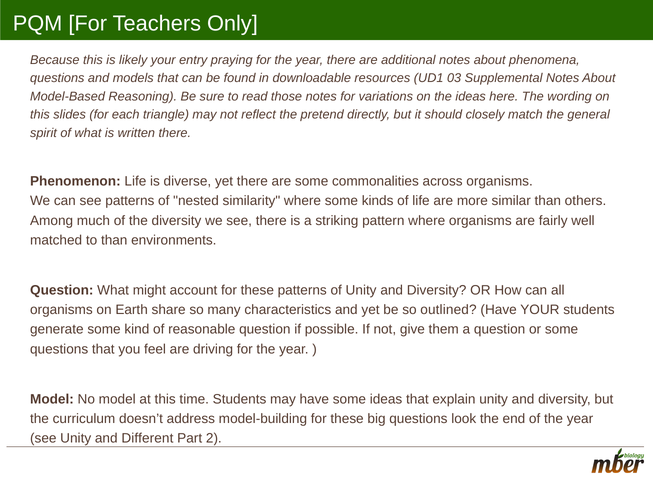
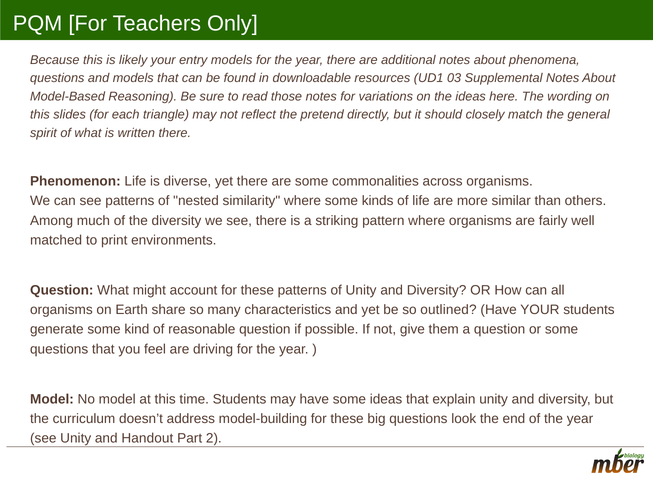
entry praying: praying -> models (232, 60)
to than: than -> print (114, 240)
Different: Different -> Handout (147, 438)
